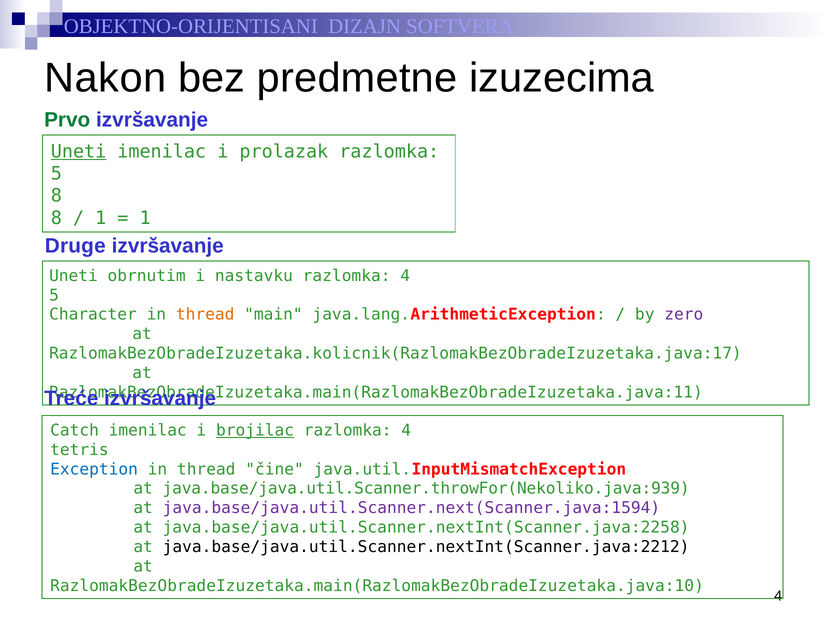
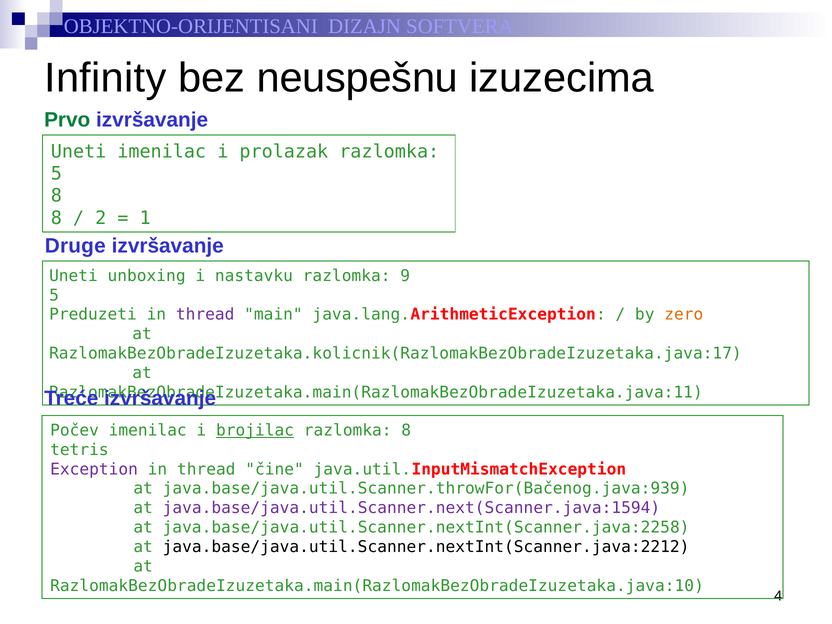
Nakon: Nakon -> Infinity (105, 78)
predmetne: predmetne -> neuspešnu (357, 78)
Uneti underline: present -> none (79, 152)
1: 1 -> 2 (101, 218)
obrnutim: obrnutim -> unboxing (147, 276)
4: 4 -> 9 (405, 276)
Character: Character -> Preduzeti (93, 315)
thread colour: orange -> purple (205, 315)
zero colour: purple -> orange (684, 315)
Catch: Catch -> Počev (75, 430)
4: 4 -> 8 (406, 430)
Exception colour: blue -> purple (94, 469)
java.base/java.util.Scanner.throwFor(Nekoliko.java:939: java.base/java.util.Scanner.throwFor(Nekoliko.java:939 -> java.base/java.util.Scanner.throwFor(Bačenog.java:939 (426, 489)
